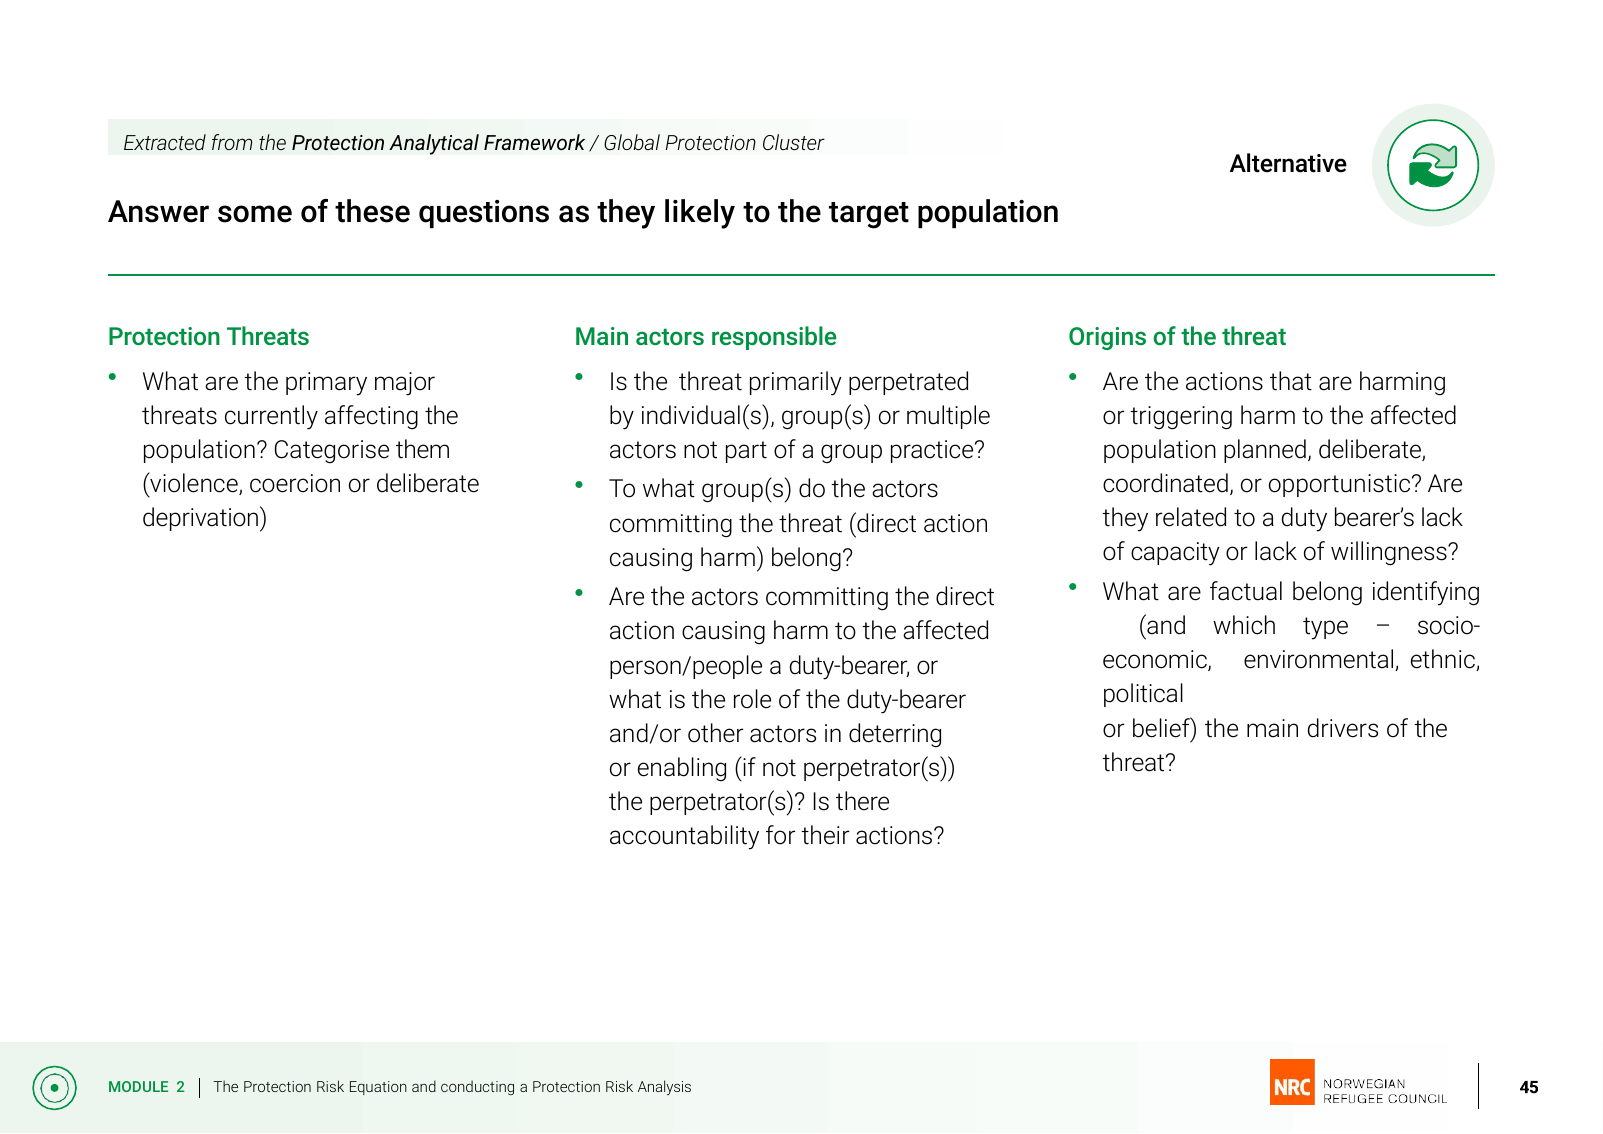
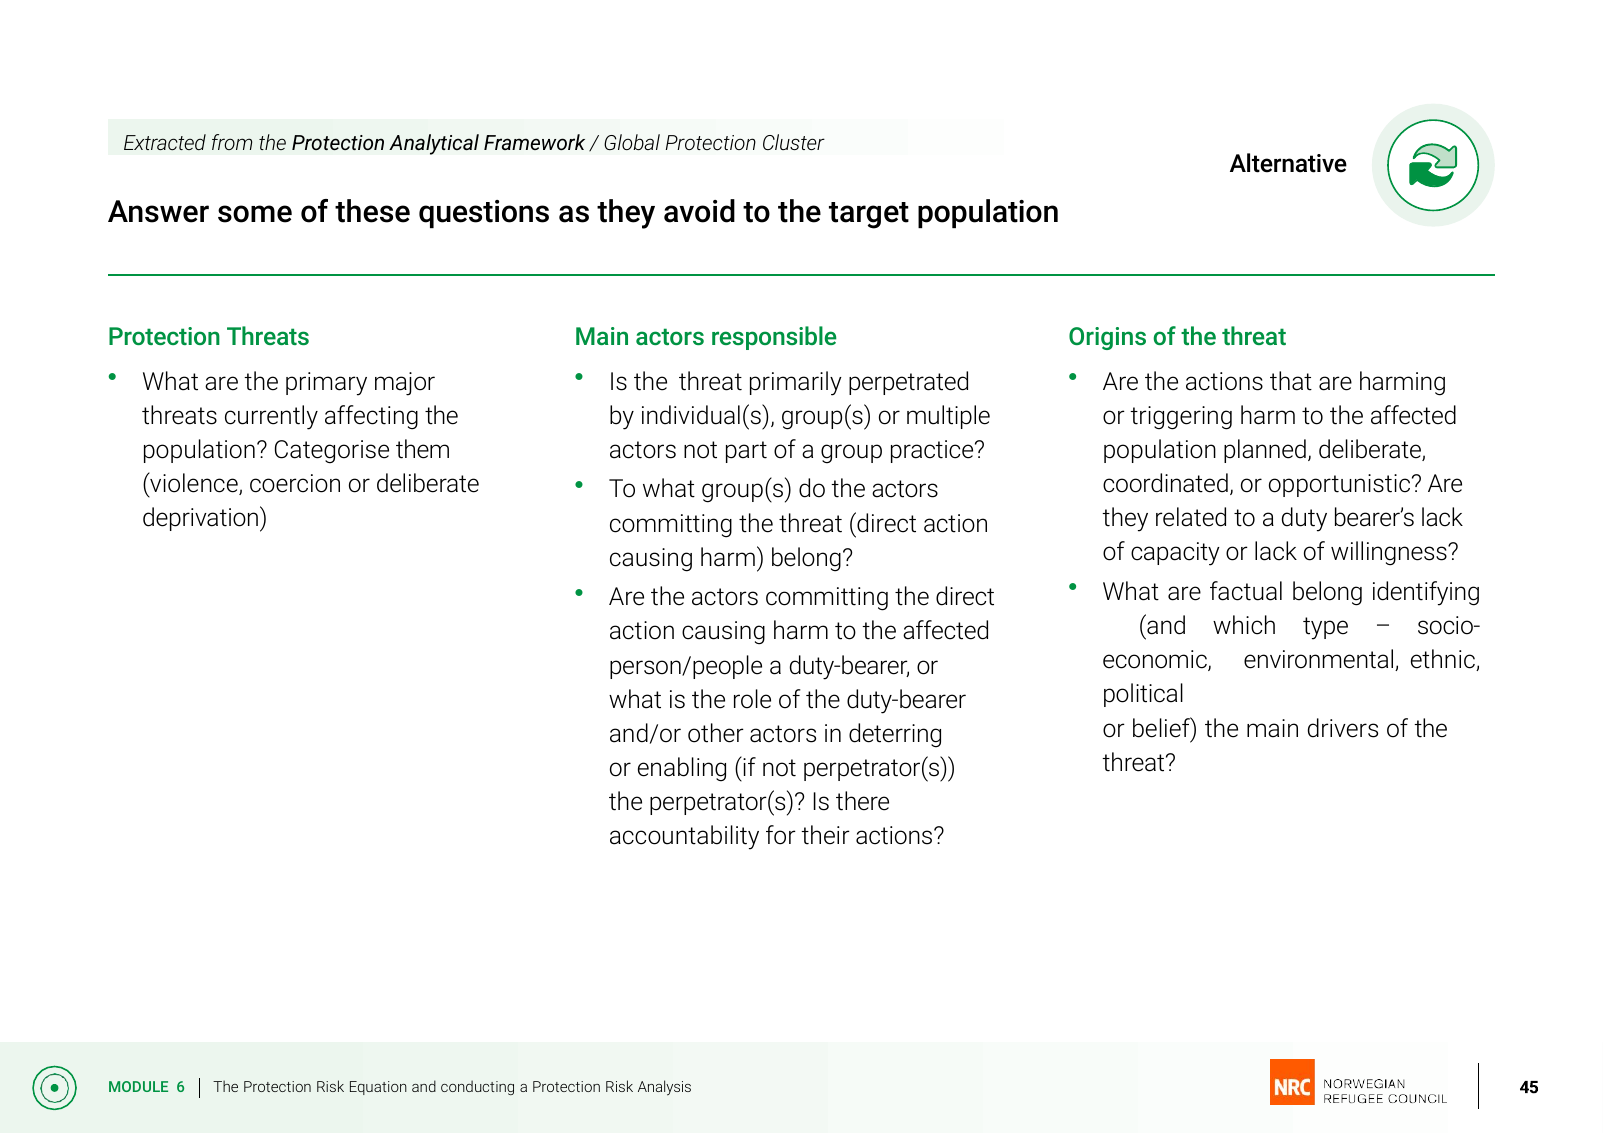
likely: likely -> avoid (700, 212)
2: 2 -> 6 (181, 1087)
